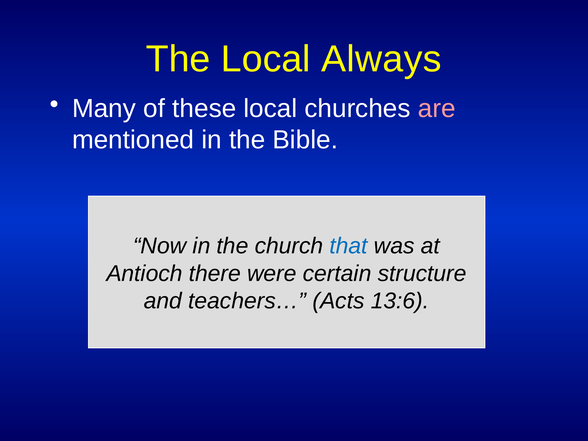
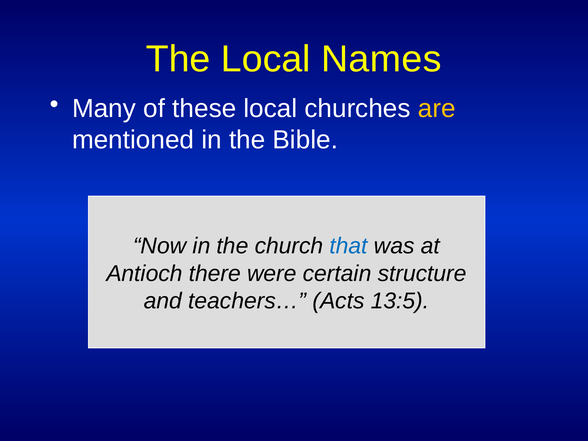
Always: Always -> Names (381, 59)
are colour: pink -> yellow (437, 109)
13:6: 13:6 -> 13:5 (400, 301)
